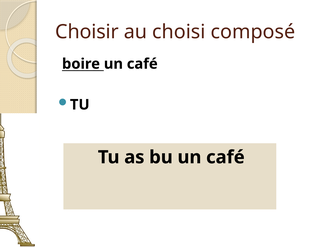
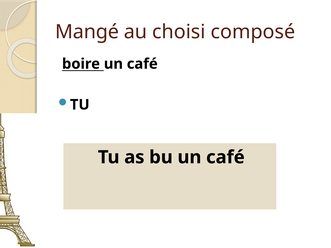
Choisir: Choisir -> Mangé (87, 32)
